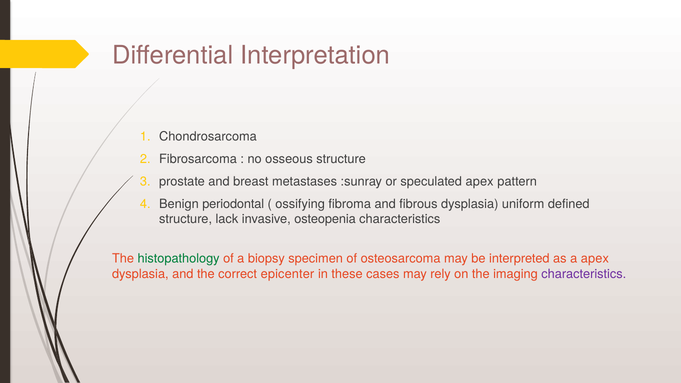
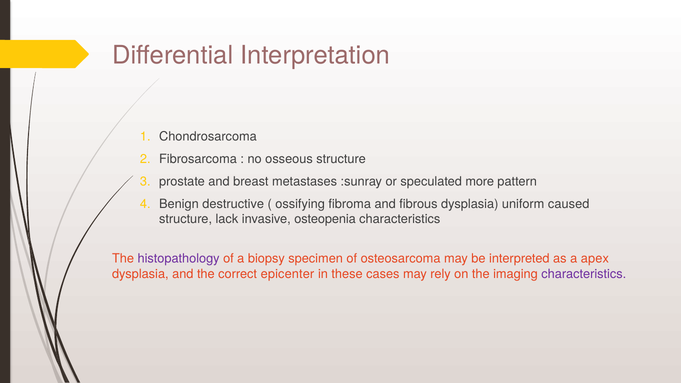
speculated apex: apex -> more (480, 181)
periodontal: periodontal -> destructive (233, 204)
defined: defined -> caused (569, 204)
histopathology colour: green -> purple (179, 259)
